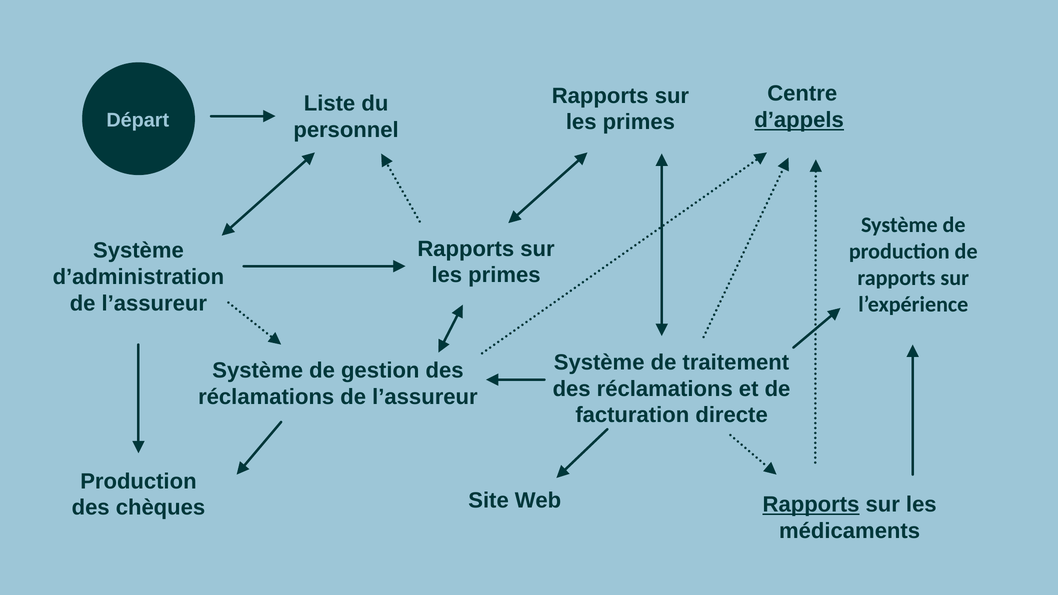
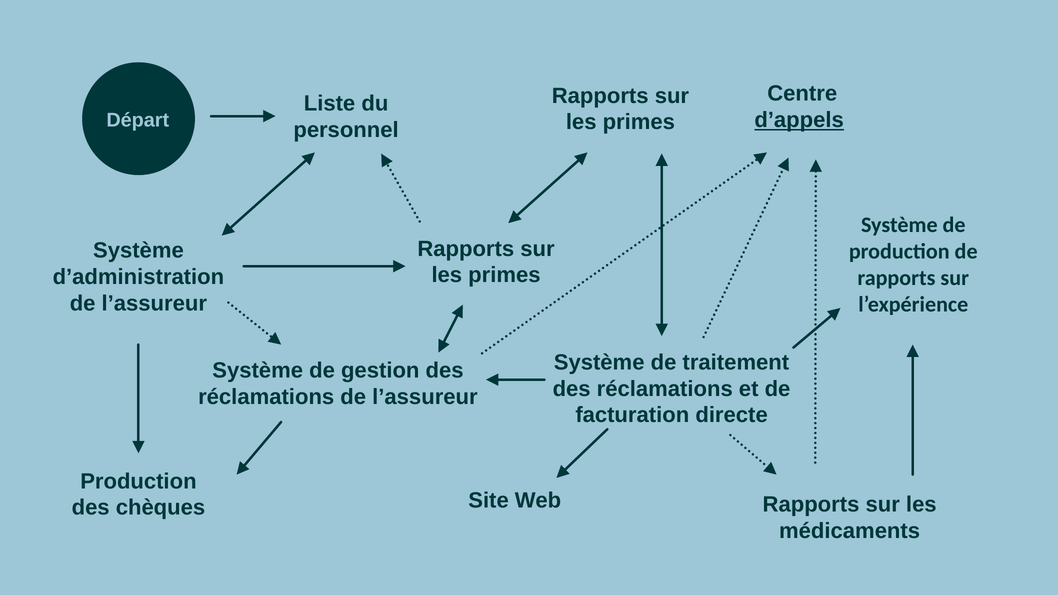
Rapports underline: present -> none (811, 505)
